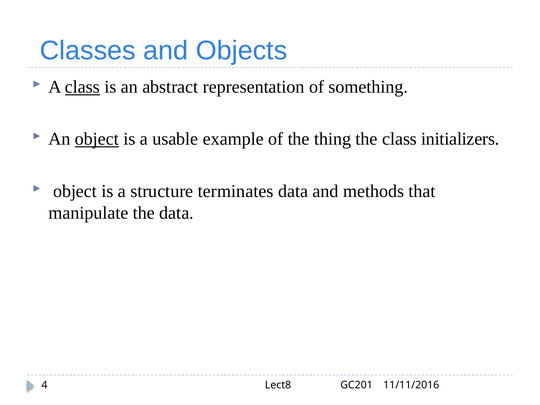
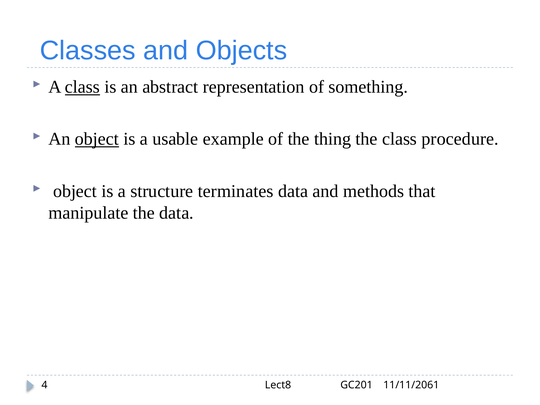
initializers: initializers -> procedure (460, 139)
11/11/2016: 11/11/2016 -> 11/11/2061 (411, 385)
